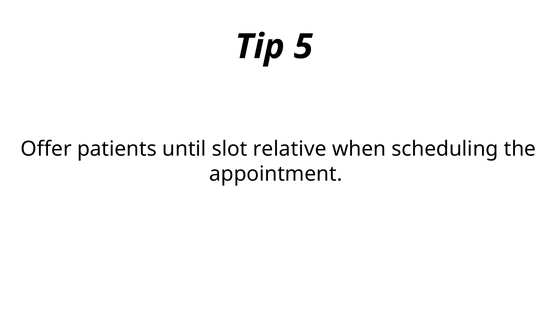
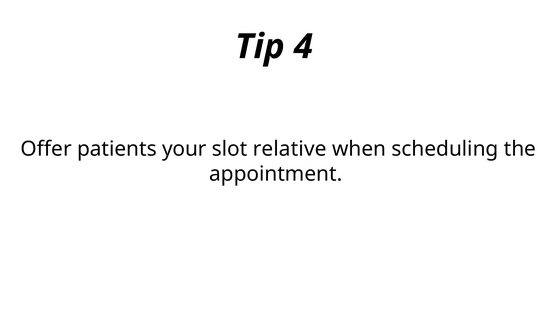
5: 5 -> 4 (303, 47)
until: until -> your (184, 149)
